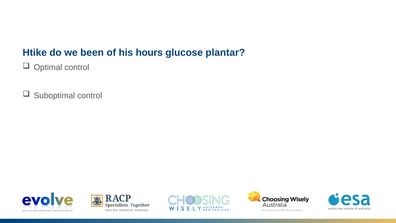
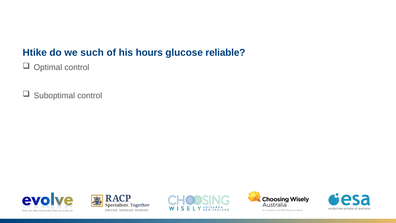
been: been -> such (92, 53)
plantar: plantar -> reliable (225, 53)
